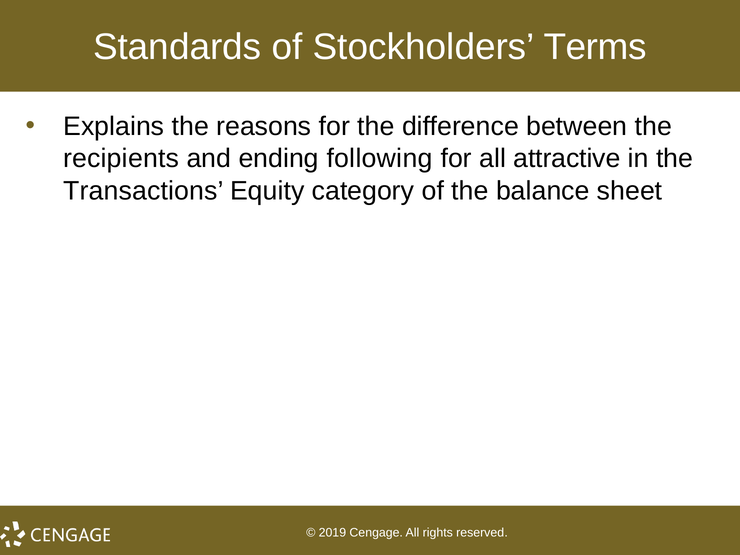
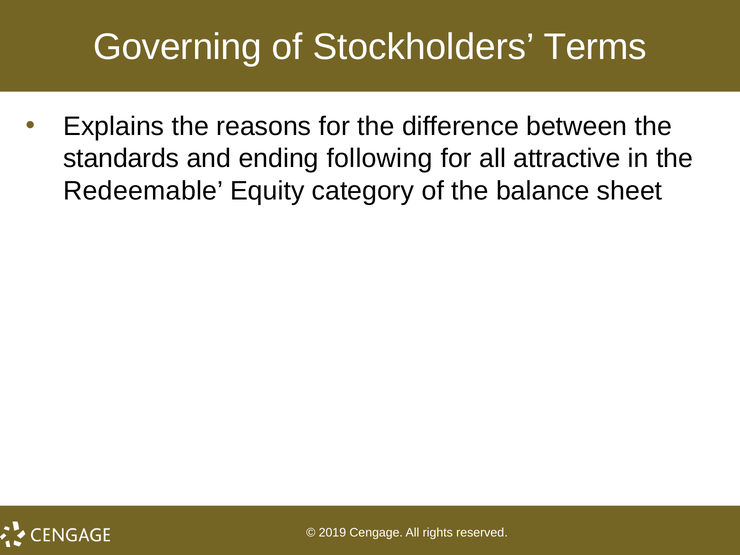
Standards: Standards -> Governing (177, 47)
recipients: recipients -> standards (121, 159)
Transactions: Transactions -> Redeemable (143, 191)
